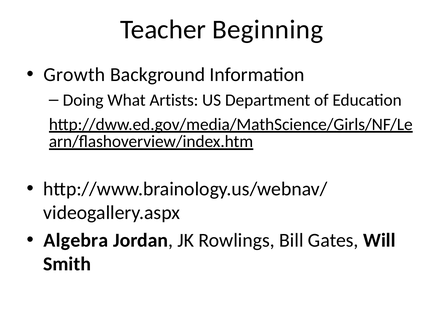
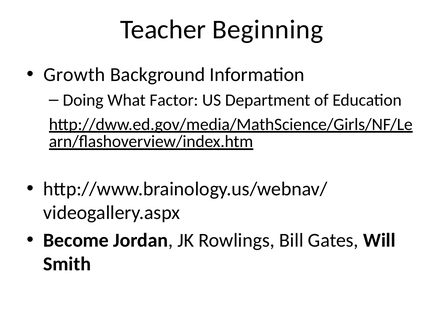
Artists: Artists -> Factor (174, 100)
Algebra: Algebra -> Become (76, 240)
